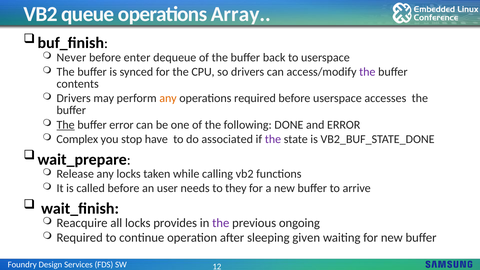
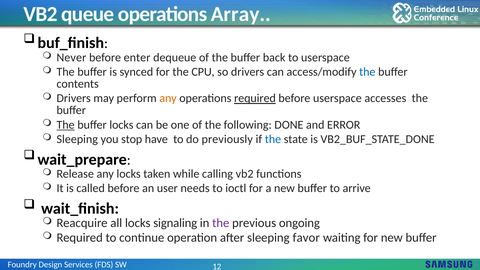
the colour: purple -> blue (367, 72)
required underline: none -> present (255, 98)
buffer error: error -> locks (121, 125)
Complex: Complex -> Sleeping (77, 139)
associated: associated -> previously (227, 139)
the colour: purple -> blue (273, 139)
they: they -> ioctl (236, 188)
provides: provides -> signaling (175, 223)
given: given -> favor (306, 238)
